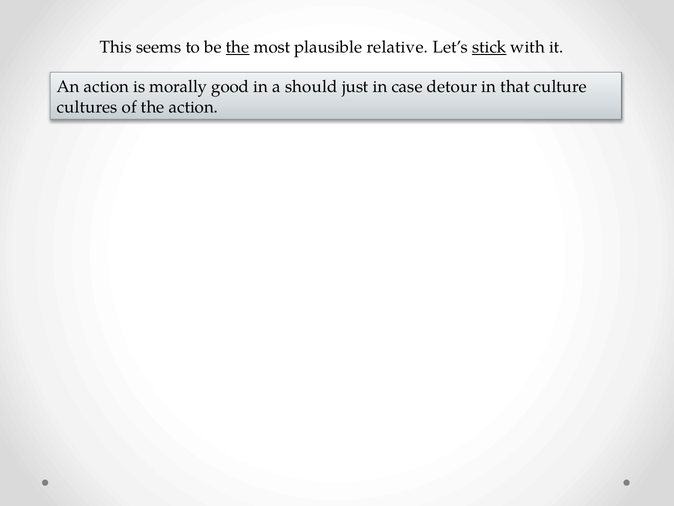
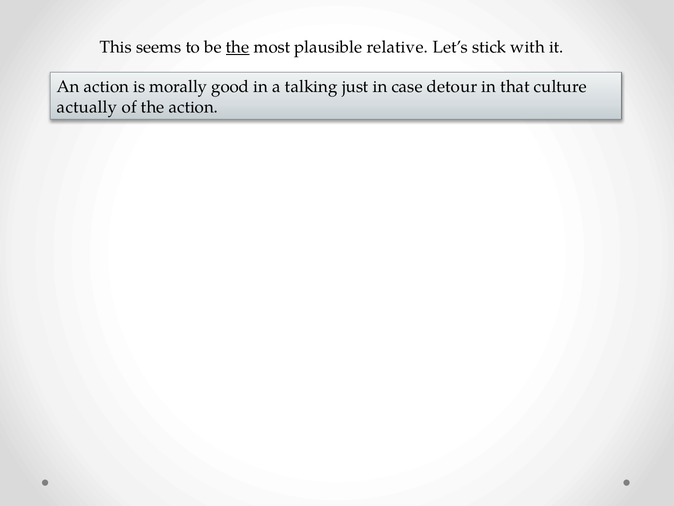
stick underline: present -> none (489, 47)
should: should -> talking (311, 87)
cultures: cultures -> actually (87, 107)
